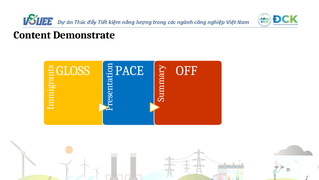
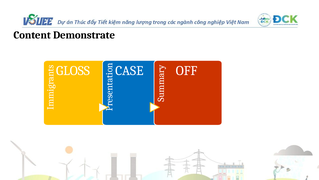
PACE: PACE -> CASE (129, 70)
